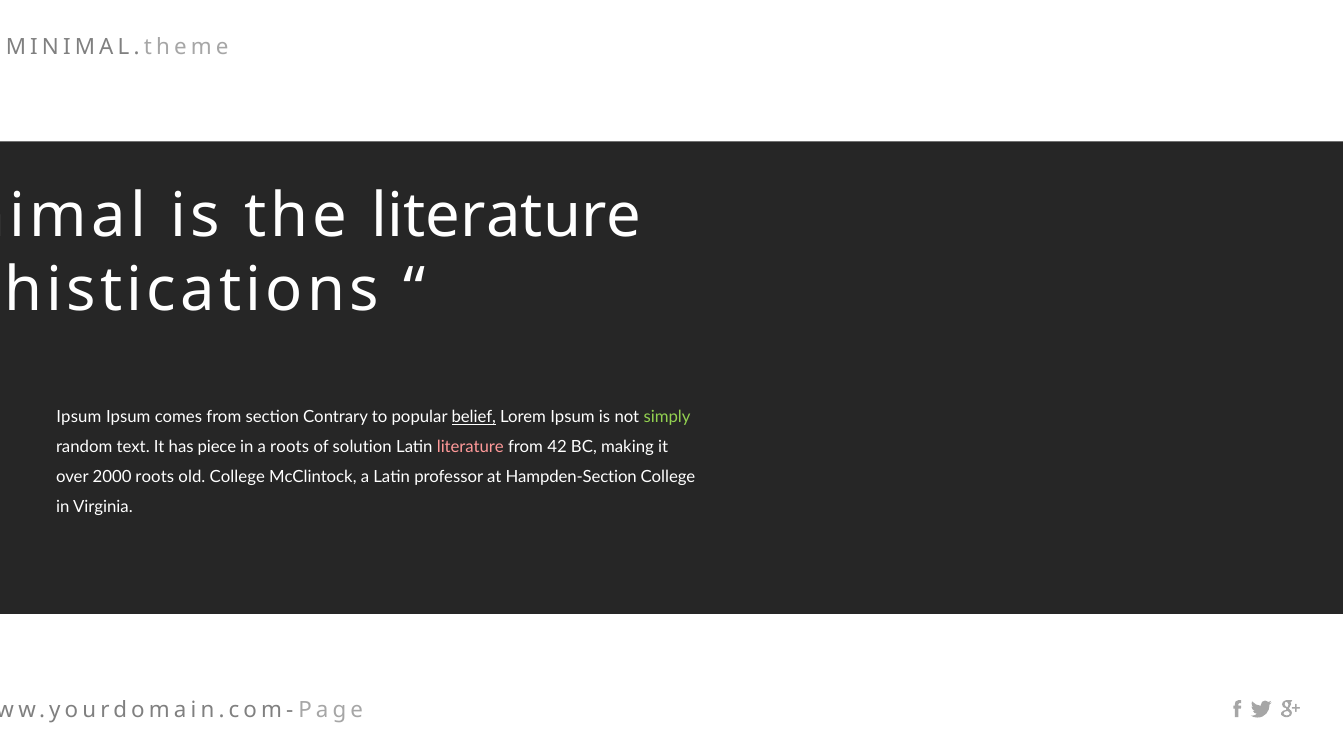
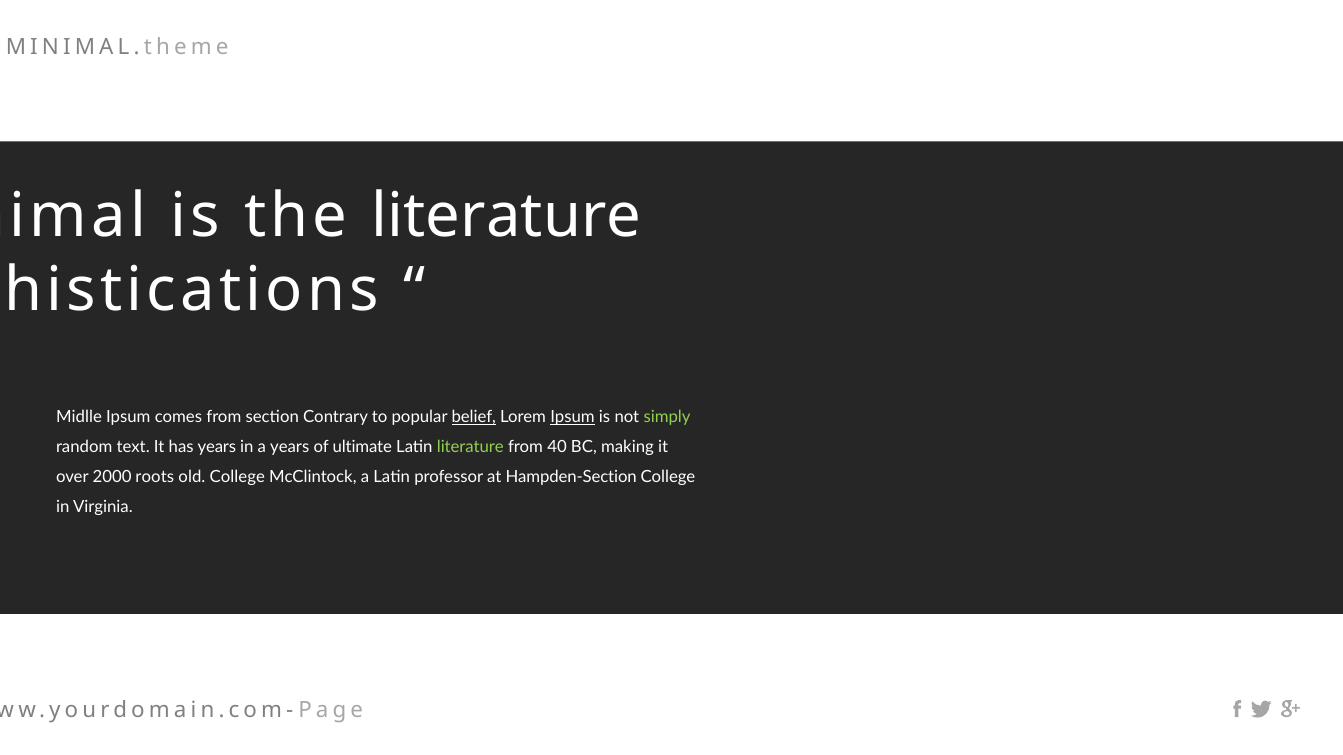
Ipsum: Ipsum -> Midlle (79, 417)
Ipsum underline: none -> present (573, 417)
has piece: piece -> years (217, 447)
a roots: roots -> years (290, 447)
solution: solution -> ultimate (362, 447)
literature colour: pink -> light green (470, 447)
42: 42 -> 40 (557, 447)
